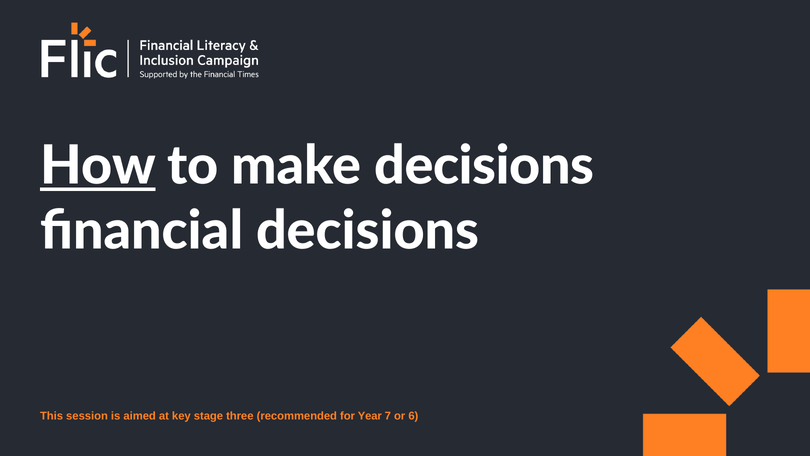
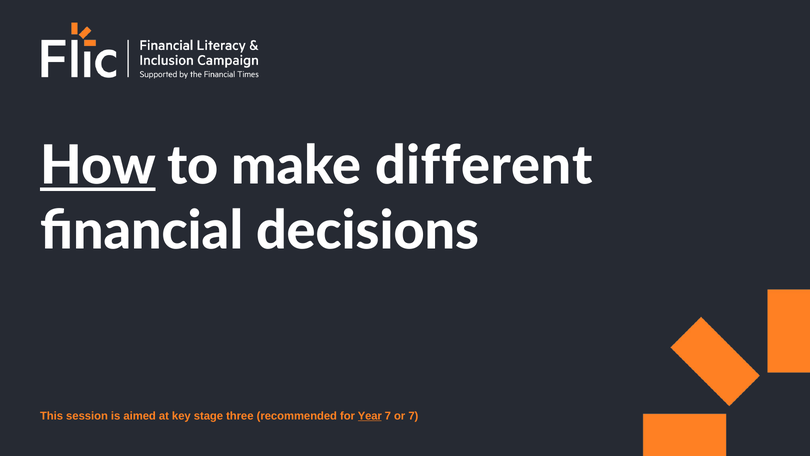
make decisions: decisions -> different (484, 166)
Year underline: none -> present (370, 416)
or 6: 6 -> 7 (413, 416)
